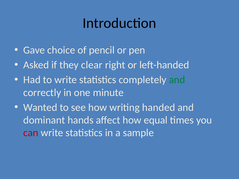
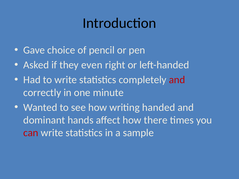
clear: clear -> even (92, 65)
and colour: green -> red (177, 80)
equal: equal -> there (156, 120)
